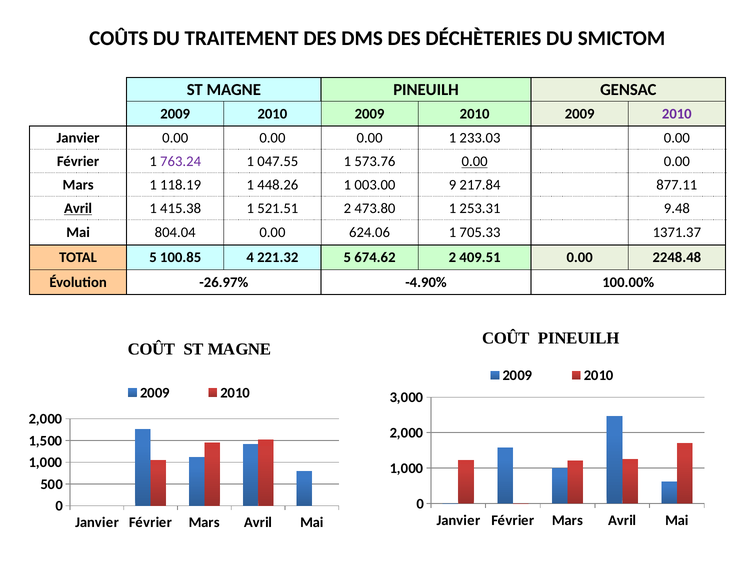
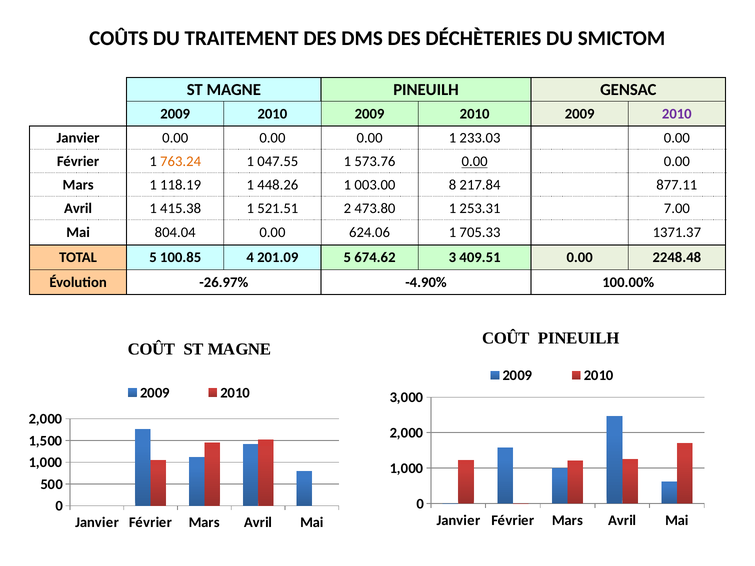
763.24 colour: purple -> orange (181, 161)
9: 9 -> 8 (452, 185)
Avril underline: present -> none (78, 208)
9.48: 9.48 -> 7.00 (677, 208)
221.32: 221.32 -> 201.09 (278, 258)
674.62 2: 2 -> 3 (452, 258)
